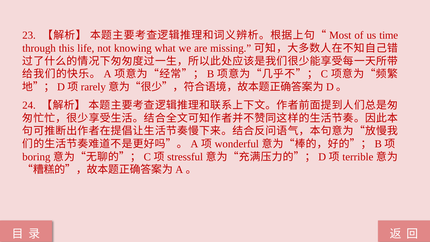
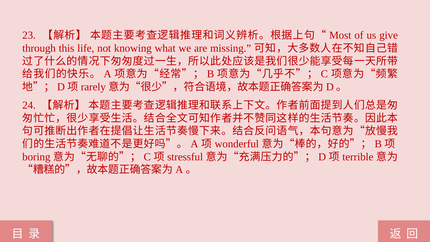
time: time -> give (389, 35)
